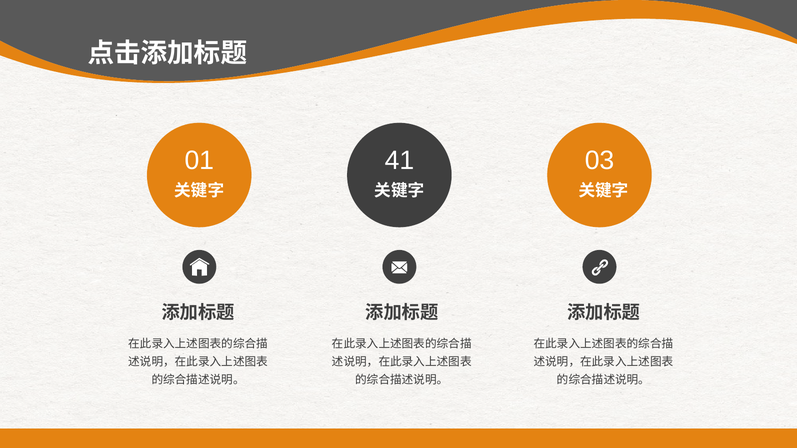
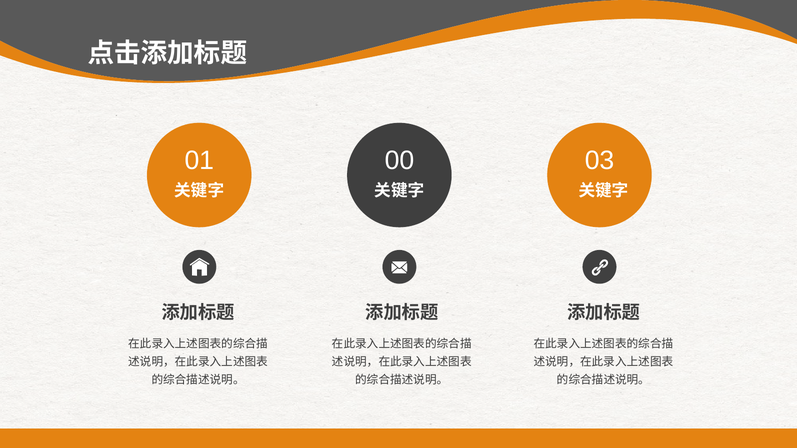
41: 41 -> 00 (399, 161)
